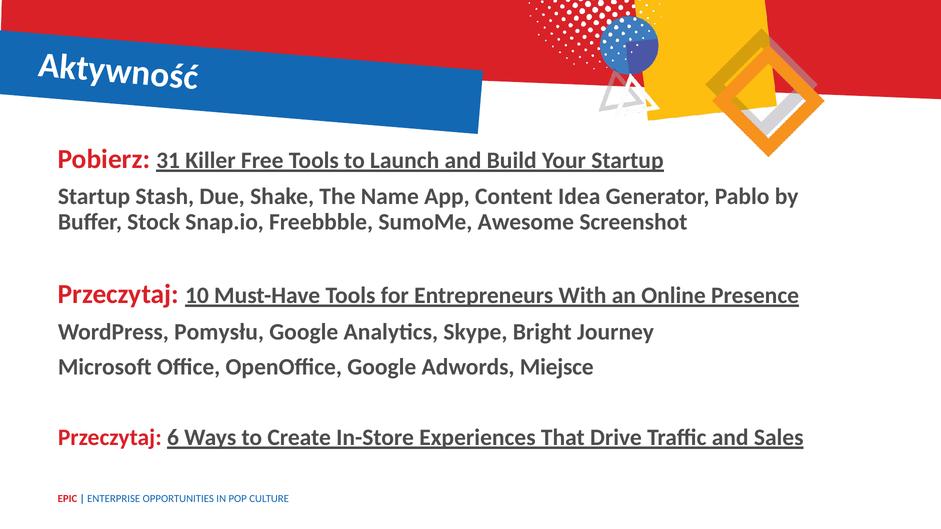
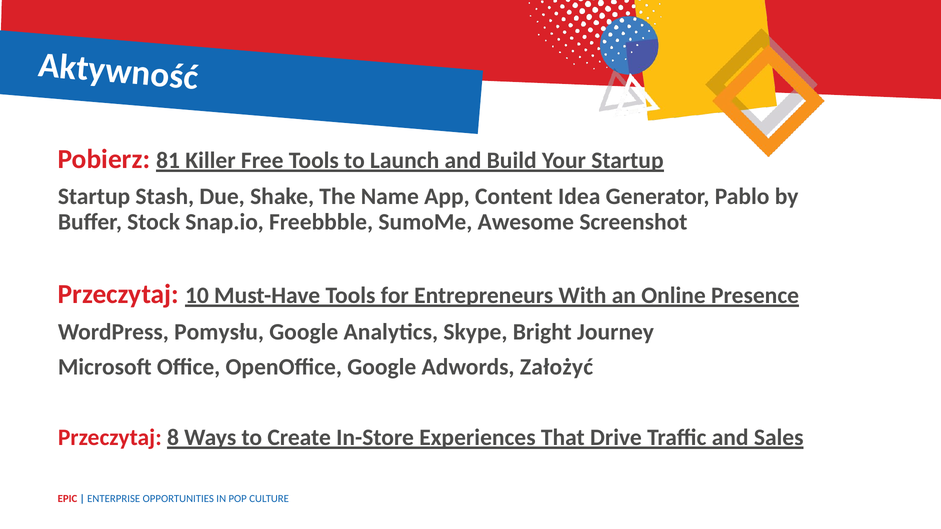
31: 31 -> 81 (168, 161)
Miejsce: Miejsce -> Założyć (556, 367)
6: 6 -> 8 (173, 438)
